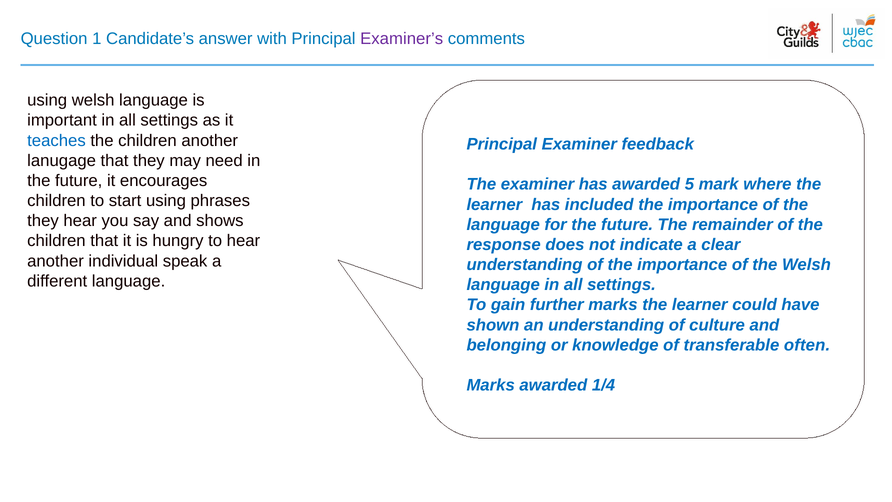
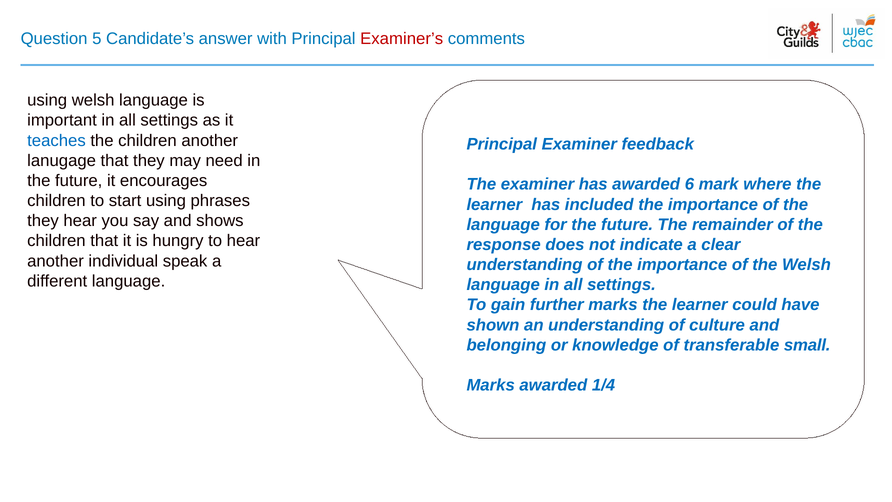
1: 1 -> 5 (97, 39)
Examiner’s colour: purple -> red (402, 39)
5: 5 -> 6 (689, 184)
often: often -> small (807, 345)
